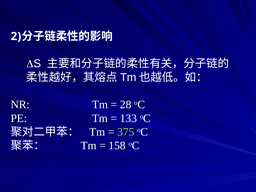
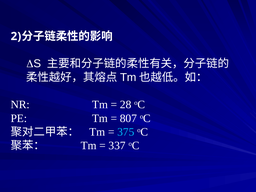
133: 133 -> 807 (128, 118)
375 colour: light green -> light blue (126, 132)
158: 158 -> 337 (117, 146)
